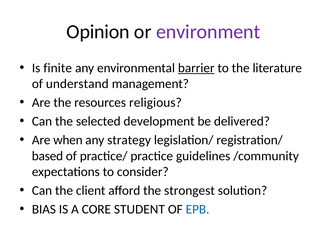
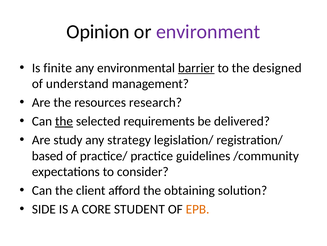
literature: literature -> designed (277, 68)
religious: religious -> research (155, 102)
the underline: none -> present (64, 121)
development: development -> requirements (159, 121)
when: when -> study (68, 140)
strongest: strongest -> obtaining (189, 190)
BIAS: BIAS -> SIDE (44, 209)
EPB colour: blue -> orange (198, 209)
